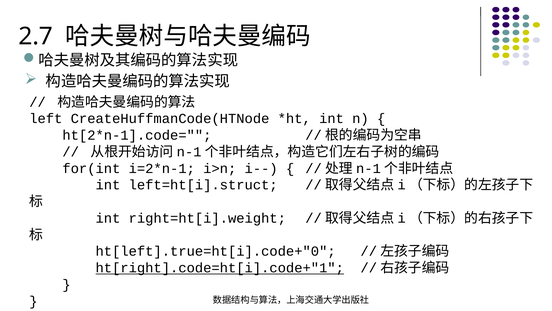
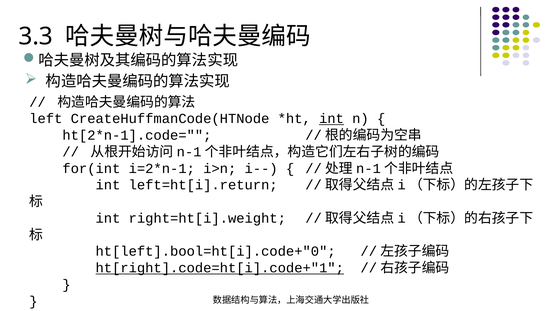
2.7: 2.7 -> 3.3 (36, 36)
int underline: none -> present (332, 119)
left=ht[i].struct: left=ht[i].struct -> left=ht[i].return (203, 185)
ht[left].true=ht[i].code+"0: ht[left].true=ht[i].code+"0 -> ht[left].bool=ht[i].code+"0 (216, 251)
